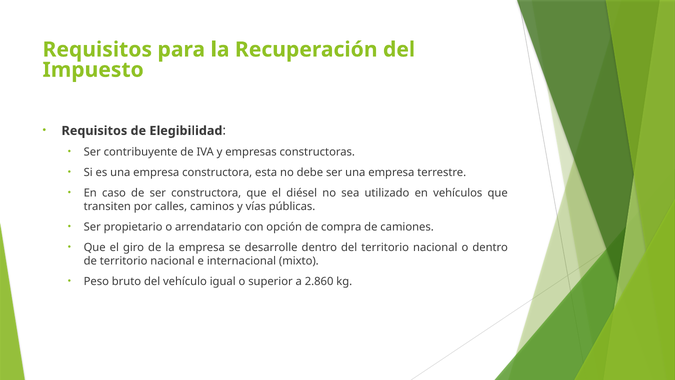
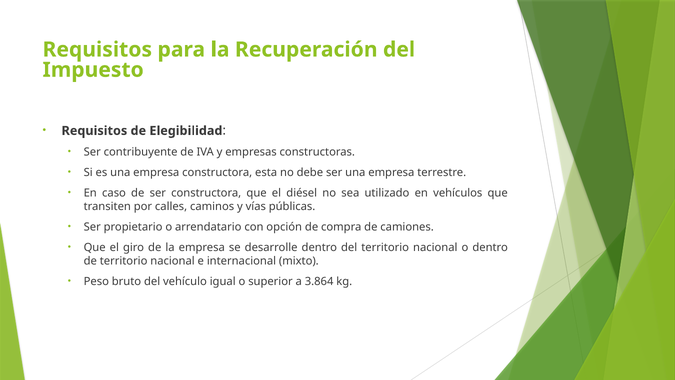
2.860: 2.860 -> 3.864 (319, 281)
